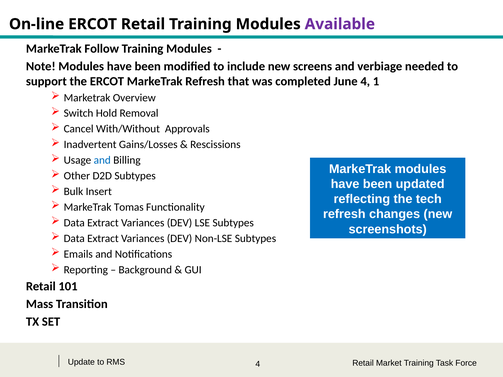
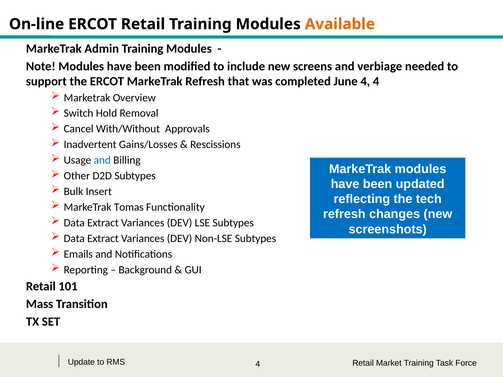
Available colour: purple -> orange (340, 24)
Follow: Follow -> Admin (102, 49)
4 1: 1 -> 4 (376, 81)
